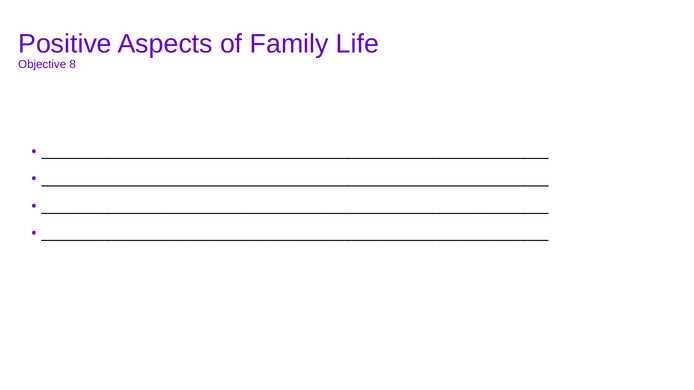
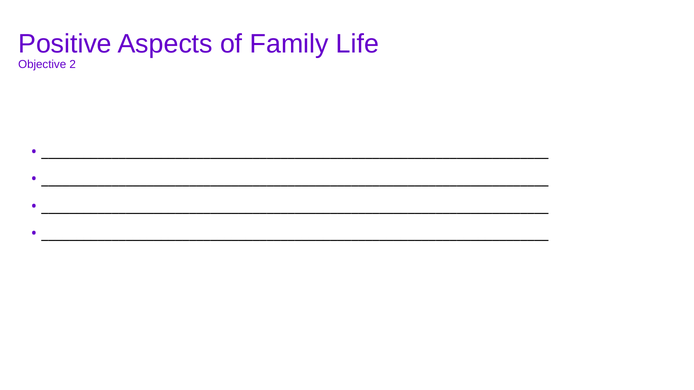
8: 8 -> 2 (73, 65)
